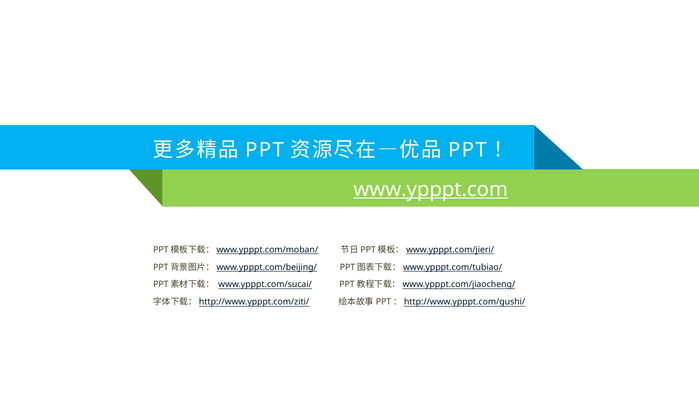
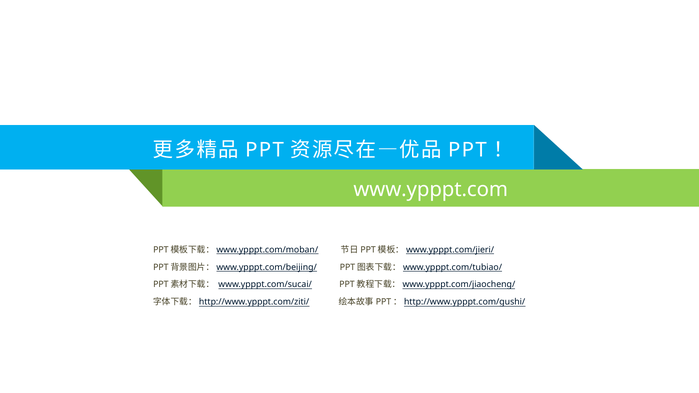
www.ypppt.com underline: present -> none (431, 189)
